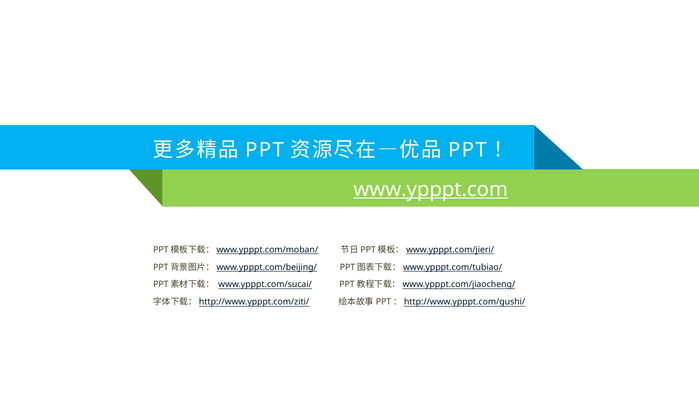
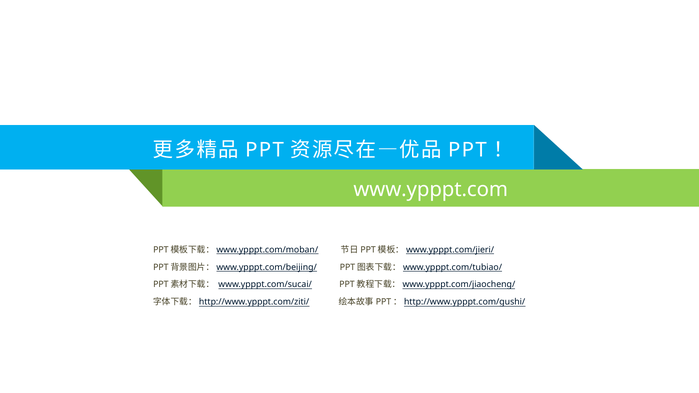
www.ypppt.com underline: present -> none (431, 189)
